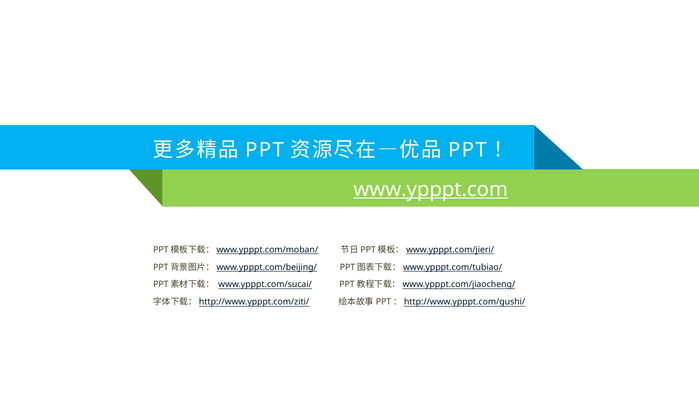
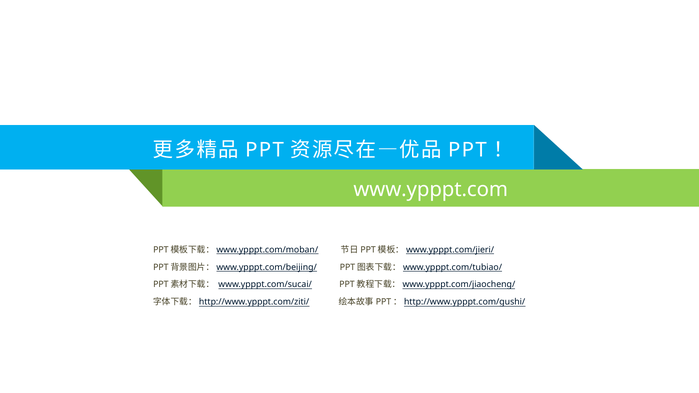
www.ypppt.com underline: present -> none (431, 189)
